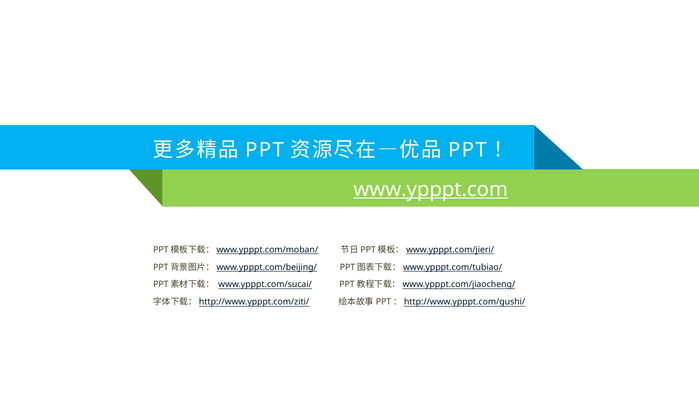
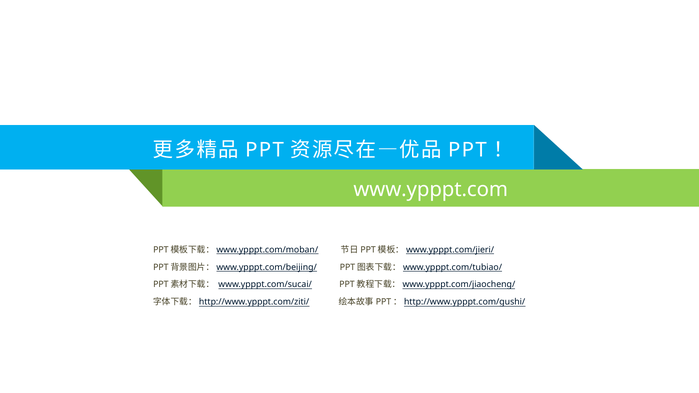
www.ypppt.com underline: present -> none (431, 189)
